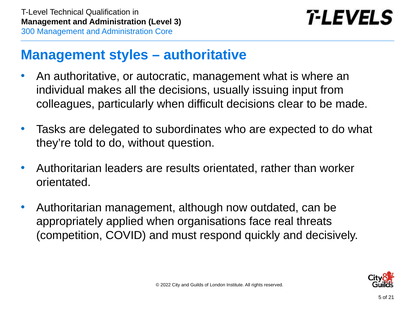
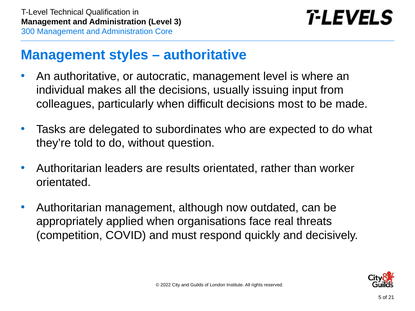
management what: what -> level (275, 76)
clear: clear -> most (291, 104)
